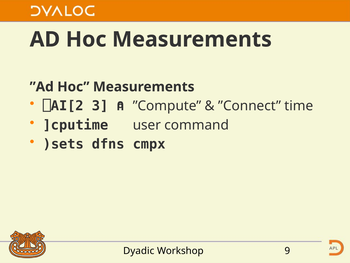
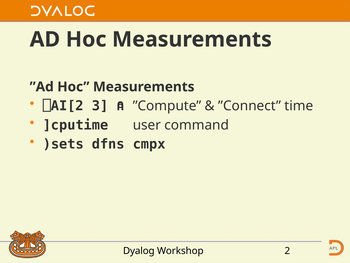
Dyadic: Dyadic -> Dyalog (139, 250)
9: 9 -> 2 (287, 250)
